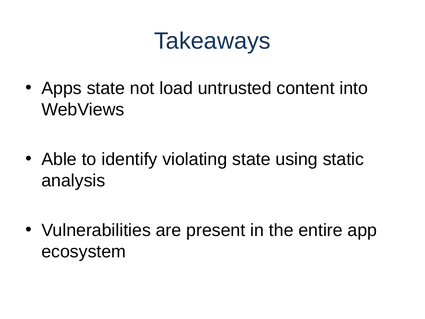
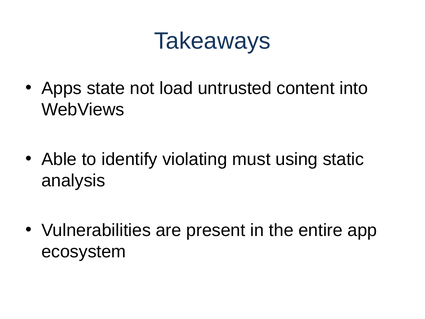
violating state: state -> must (251, 159)
